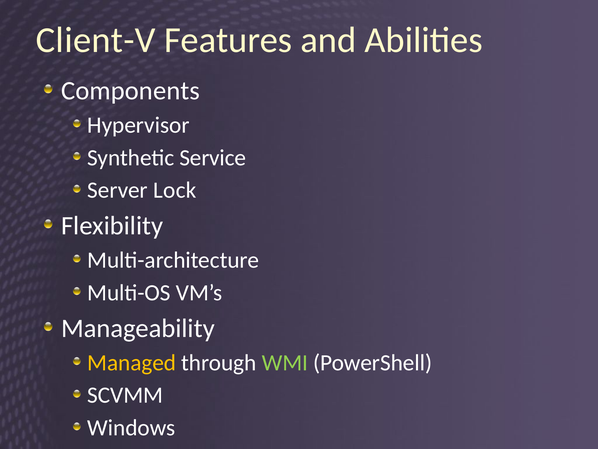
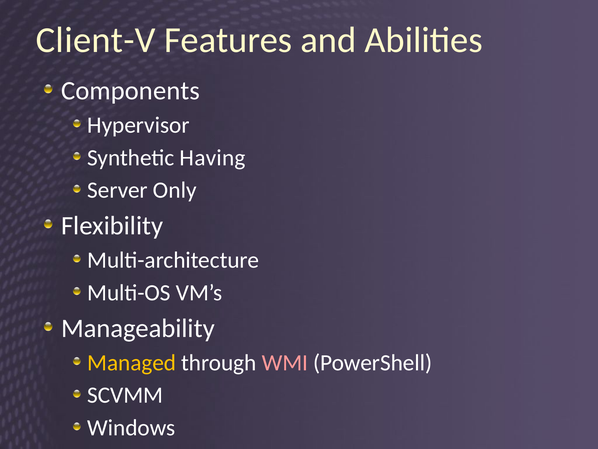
Service: Service -> Having (213, 157)
Lock: Lock -> Only (175, 190)
WMI colour: light green -> pink (285, 362)
